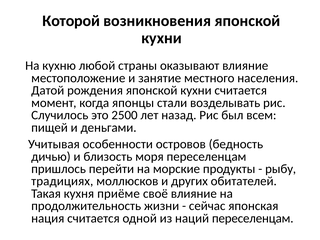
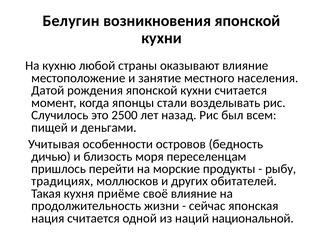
Которой: Которой -> Белугин (71, 21)
наций переселенцам: переселенцам -> национальной (253, 218)
